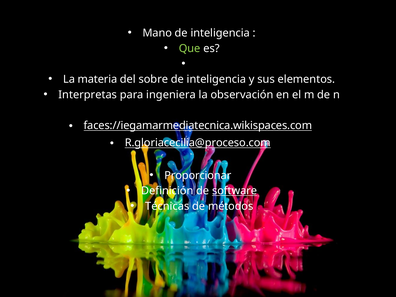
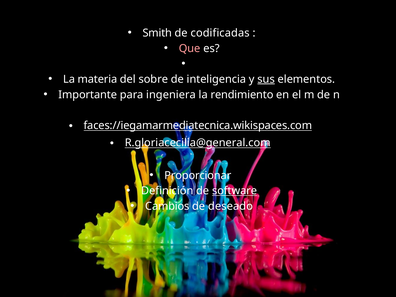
Mano: Mano -> Smith (157, 33)
inteligencia: inteligencia -> codificadas (220, 33)
Que colour: light green -> pink (190, 48)
sus underline: none -> present (266, 79)
Interpretas: Interpretas -> Importante (88, 95)
observación: observación -> rendimiento (242, 95)
R.gloriacecilia@proceso.com: R.gloriacecilia@proceso.com -> R.gloriacecilia@general.com (198, 143)
Técnicas: Técnicas -> Cambios (167, 206)
métodos: métodos -> deseado (231, 206)
